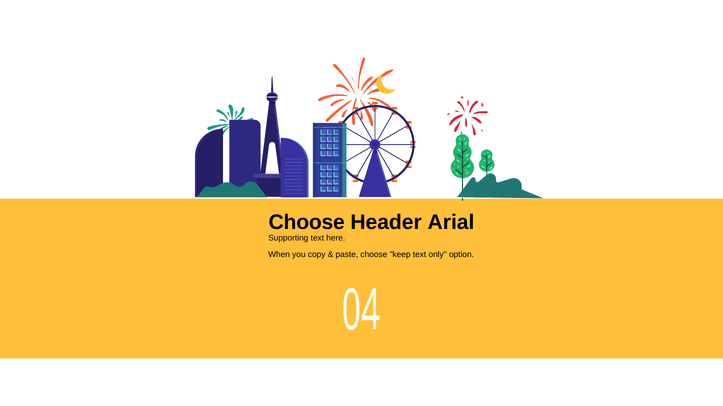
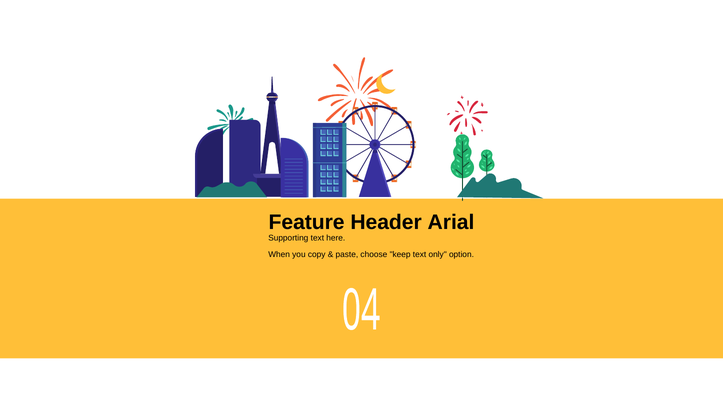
Choose: Choose -> Feature (307, 223)
